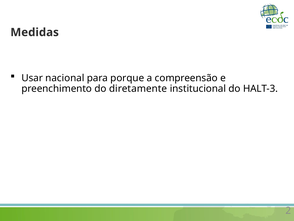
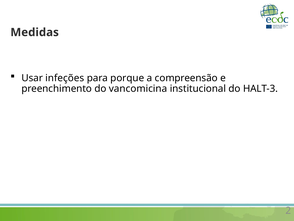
nacional: nacional -> infeções (65, 78)
diretamente: diretamente -> vancomicina (138, 89)
